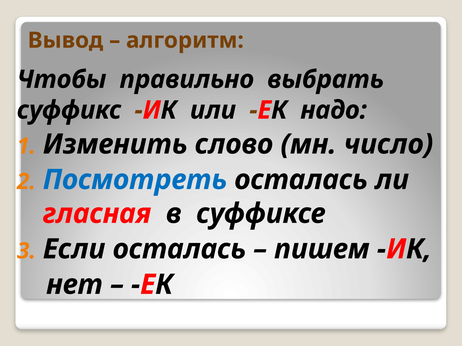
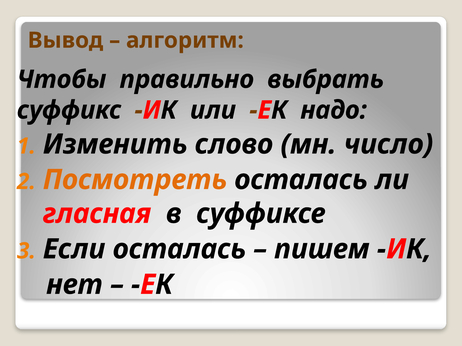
Посмотреть colour: blue -> orange (135, 180)
